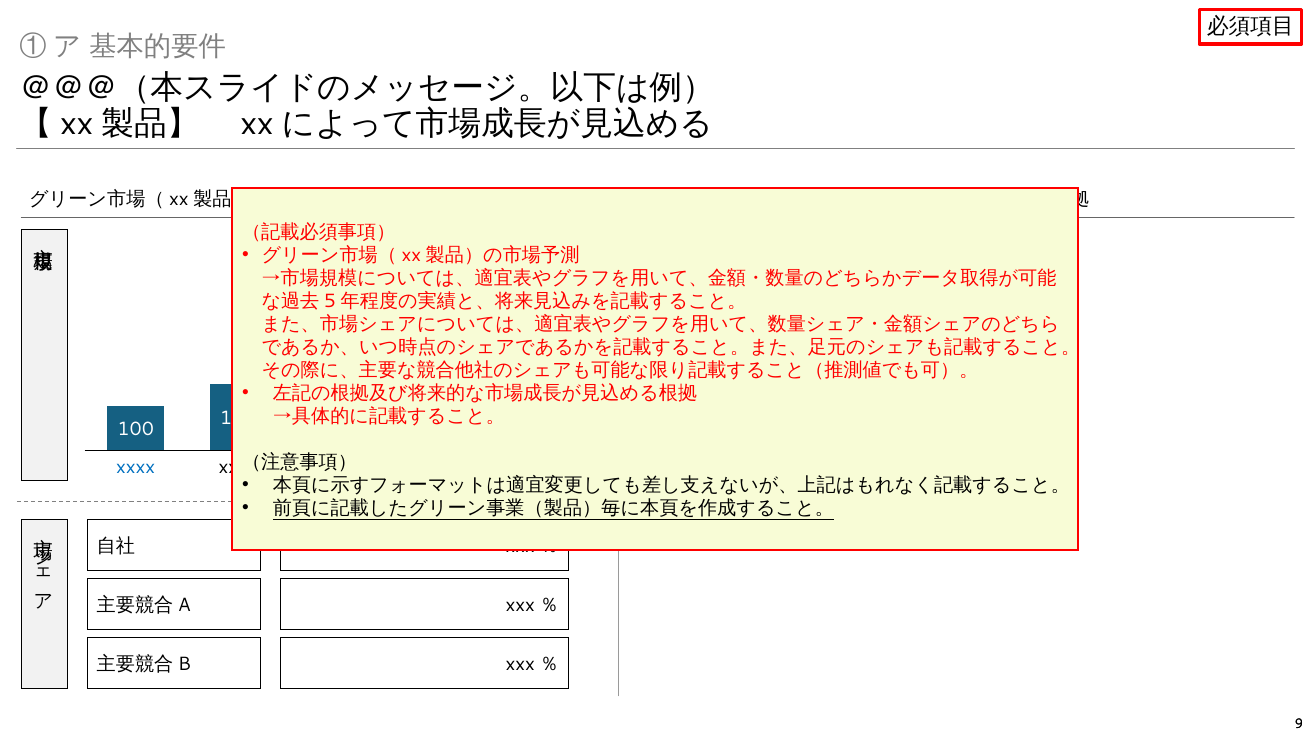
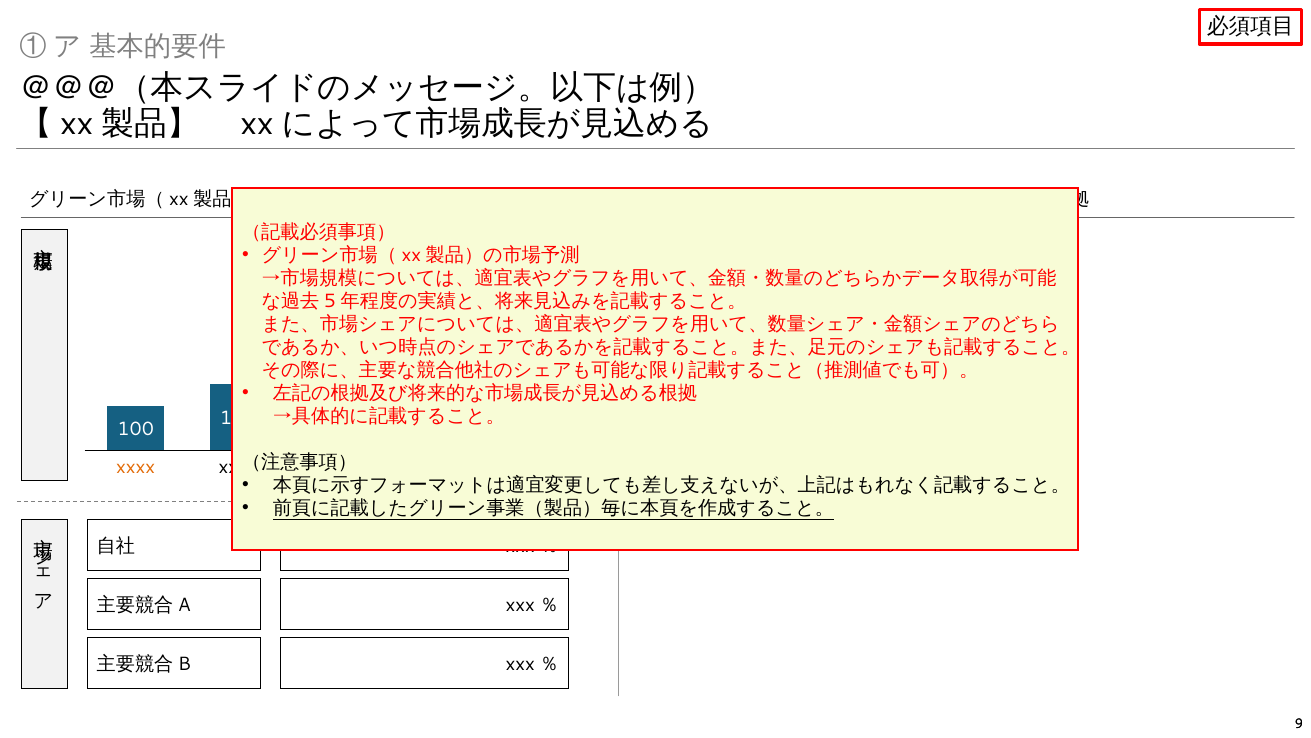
xxxx colour: blue -> orange (136, 466)
